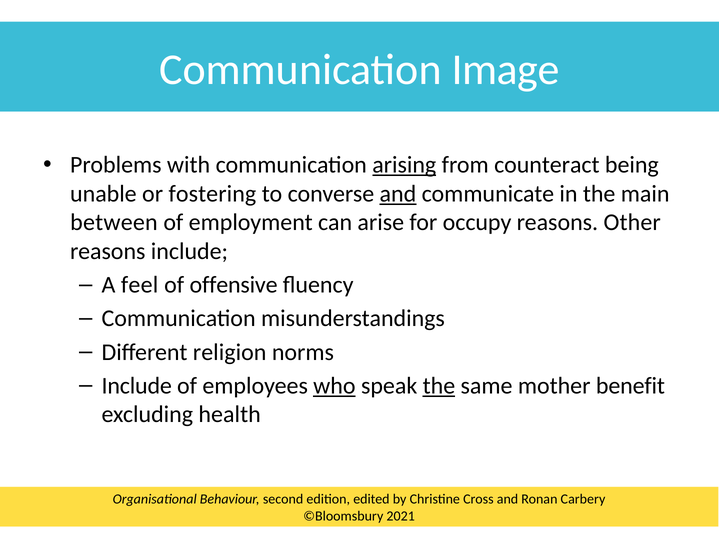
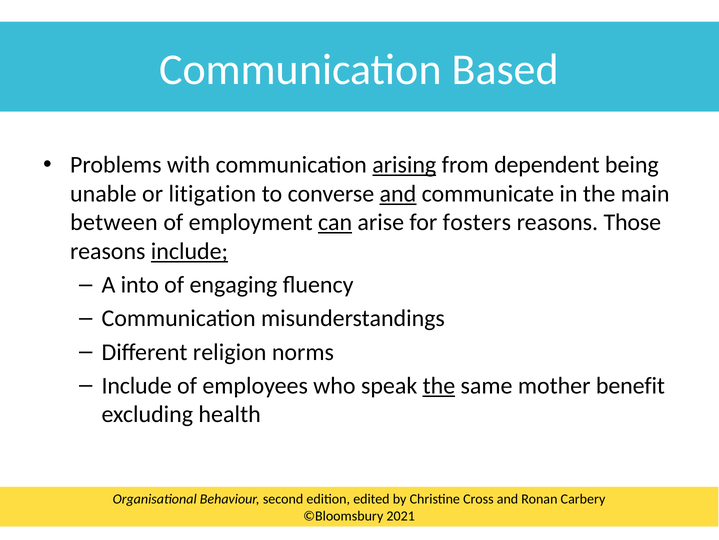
Image: Image -> Based (505, 70)
counteract: counteract -> dependent (547, 165)
fostering: fostering -> litigation (212, 193)
can underline: none -> present (335, 222)
occupy: occupy -> fosters (477, 222)
Other: Other -> Those (632, 222)
include underline: none -> present (189, 251)
feel: feel -> into (140, 285)
offensive: offensive -> engaging (233, 285)
who underline: present -> none (334, 385)
